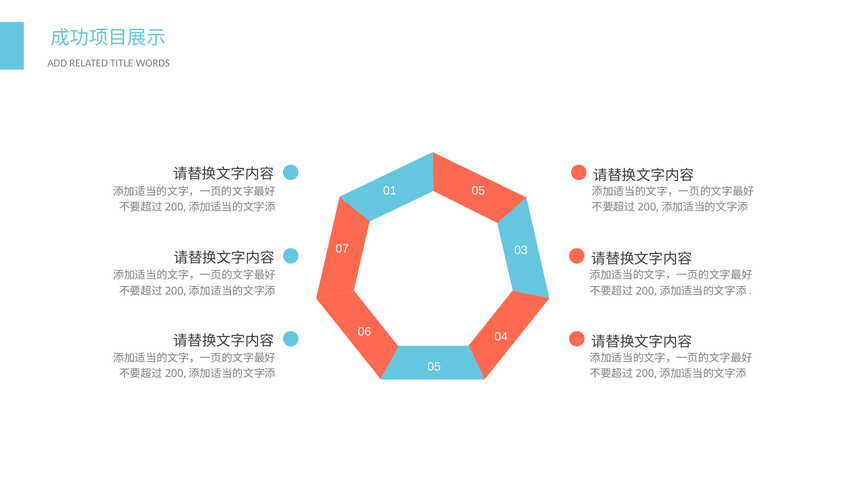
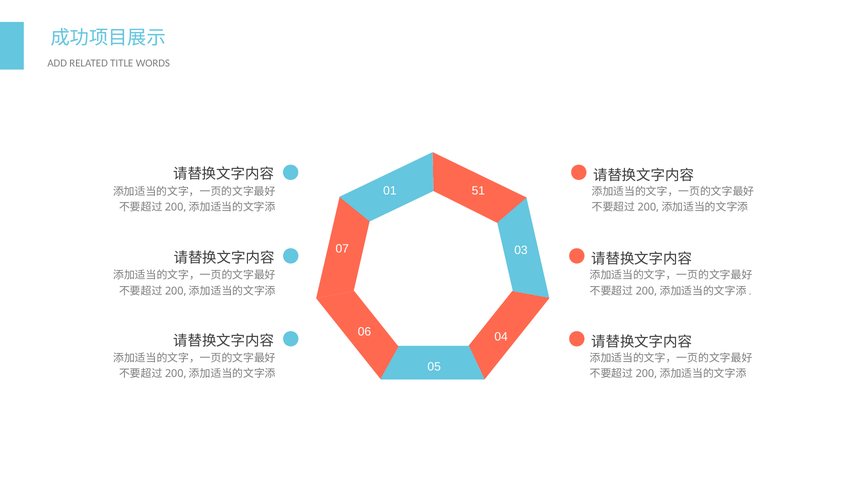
01 05: 05 -> 51 (478, 191)
